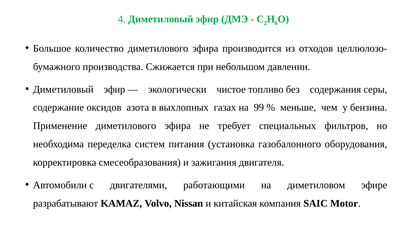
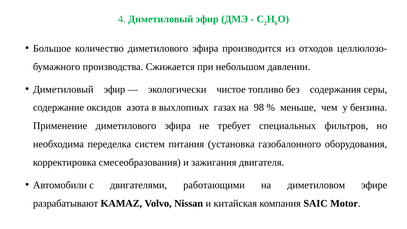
99: 99 -> 98 (259, 108)
